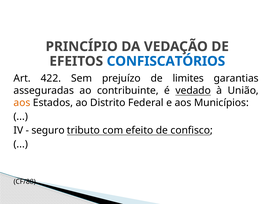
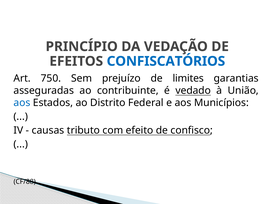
422: 422 -> 750 (51, 78)
aos colour: orange -> blue (22, 103)
seguro: seguro -> causas (48, 130)
